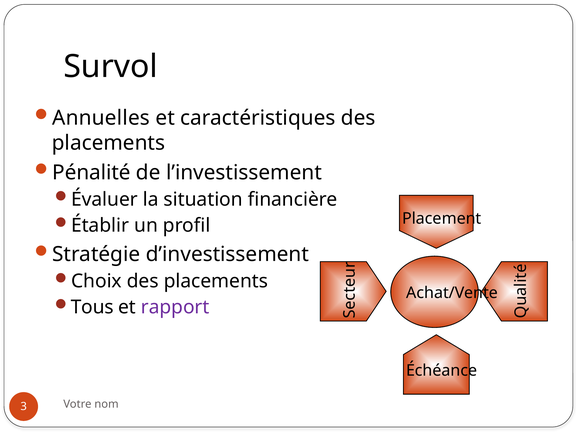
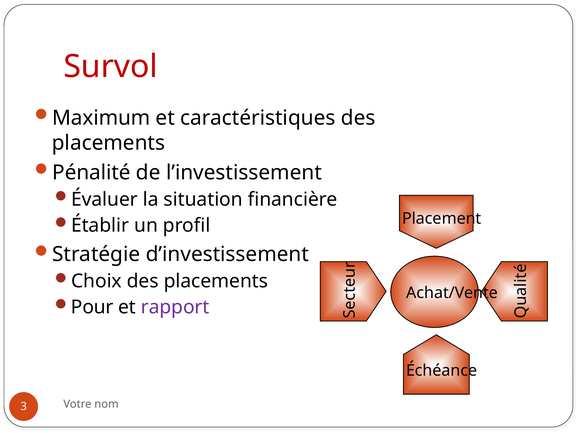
Survol colour: black -> red (111, 67)
Annuelles: Annuelles -> Maximum (101, 118)
Tous: Tous -> Pour (92, 307)
